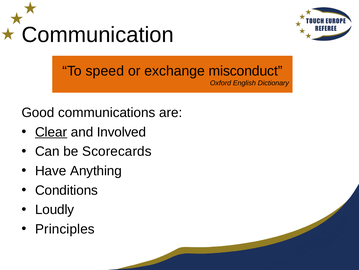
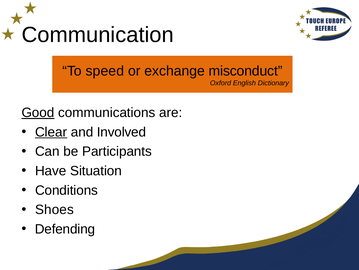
Good underline: none -> present (38, 112)
Scorecards: Scorecards -> Participants (117, 151)
Anything: Anything -> Situation (96, 170)
Loudly: Loudly -> Shoes (54, 209)
Principles: Principles -> Defending (65, 229)
